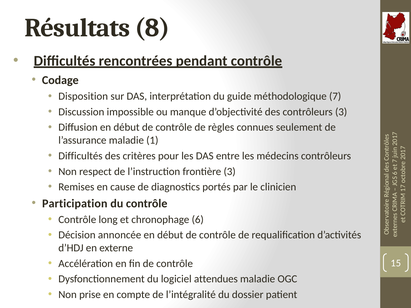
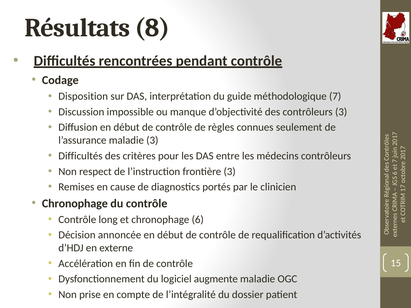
maladie 1: 1 -> 3 (152, 141)
Participation: Participation -> Chronophage (75, 204)
attendues: attendues -> augmente (216, 279)
